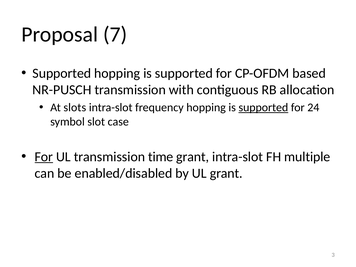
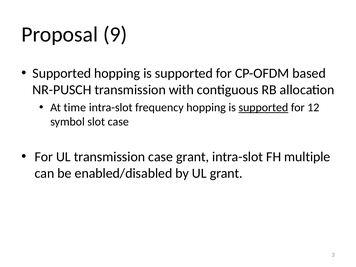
7: 7 -> 9 (115, 34)
slots: slots -> time (75, 108)
24: 24 -> 12 (313, 108)
For underline: present -> none (44, 157)
transmission time: time -> case (161, 157)
